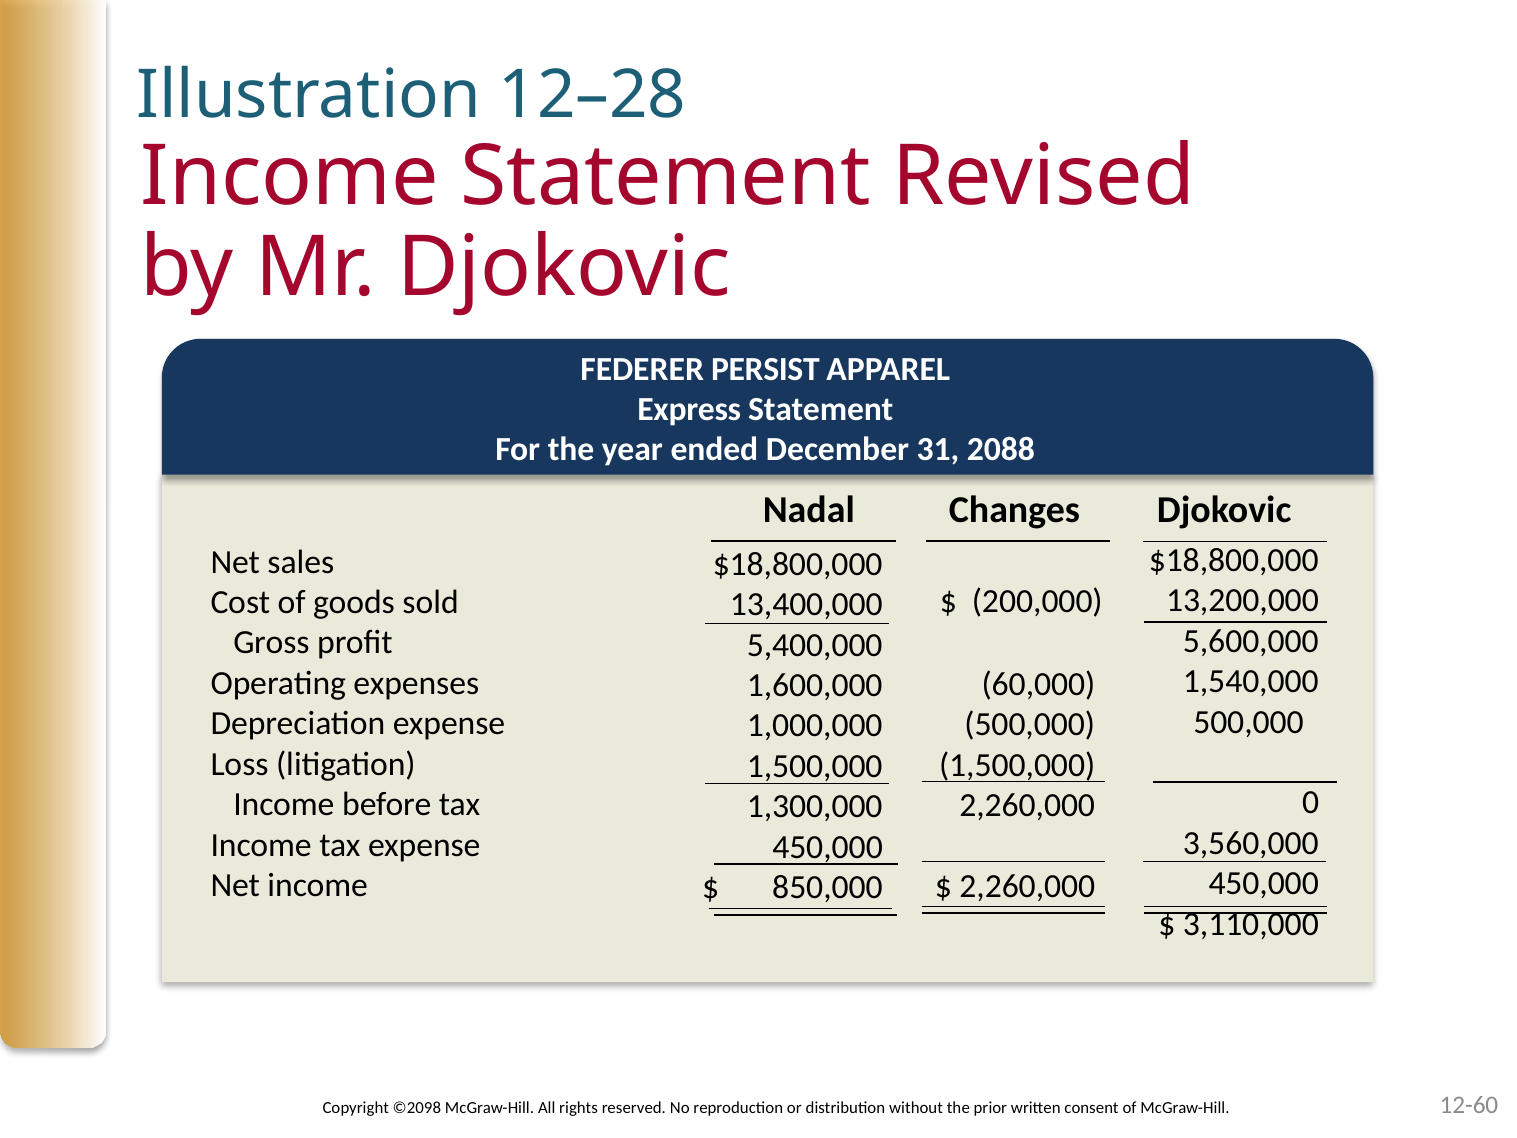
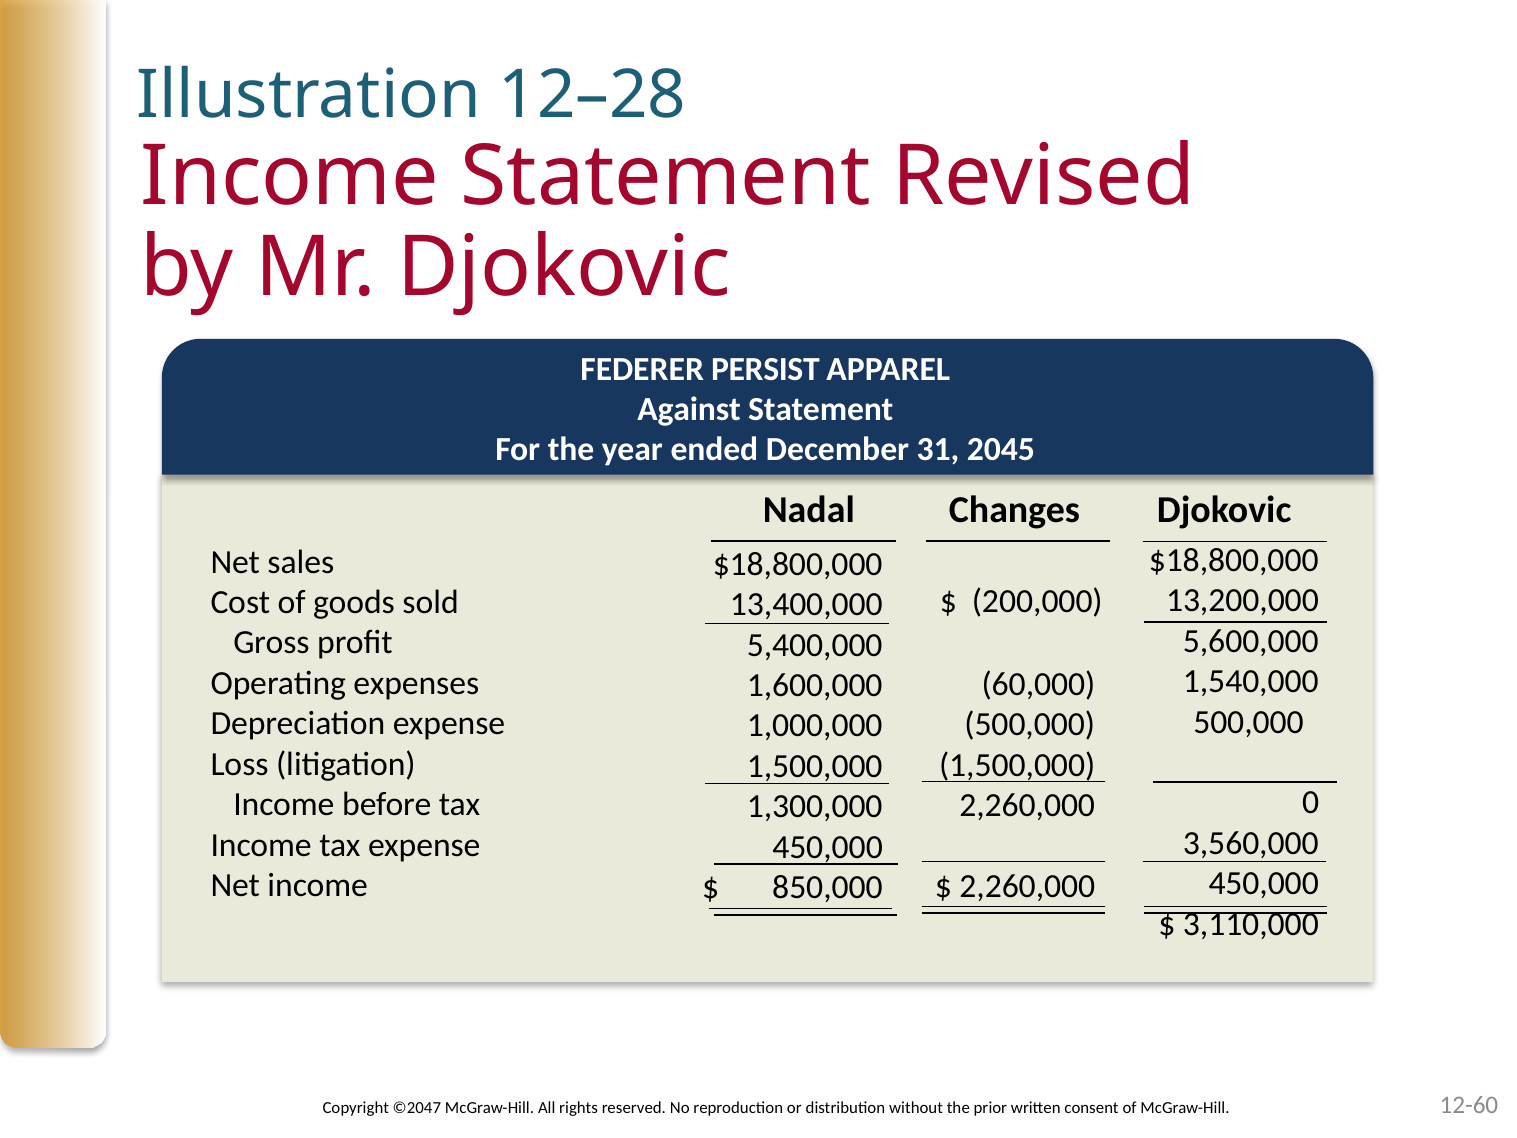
Express: Express -> Against (689, 409)
2088: 2088 -> 2045 (1001, 450)
©2098: ©2098 -> ©2047 (417, 1108)
